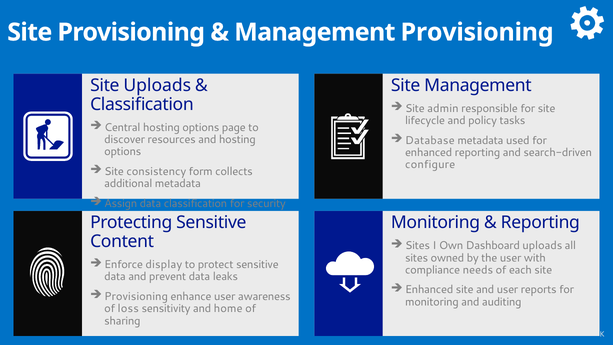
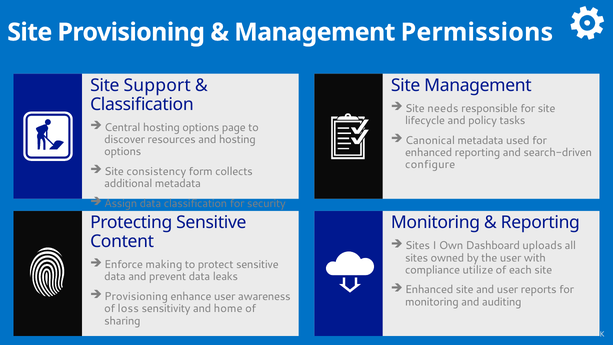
Management Provisioning: Provisioning -> Permissions (477, 32)
Site Uploads: Uploads -> Support (157, 85)
admin: admin -> needs (443, 108)
Database: Database -> Canonical (430, 140)
display: display -> making (164, 264)
needs: needs -> utilize (478, 270)
